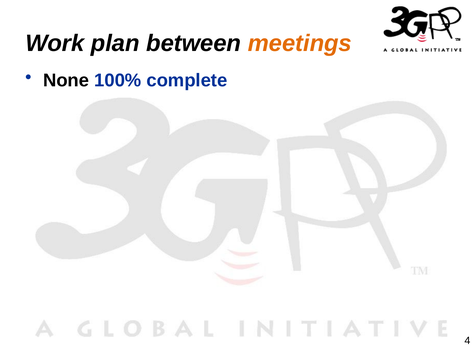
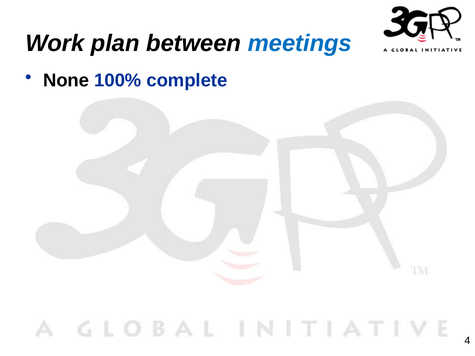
meetings colour: orange -> blue (300, 43)
